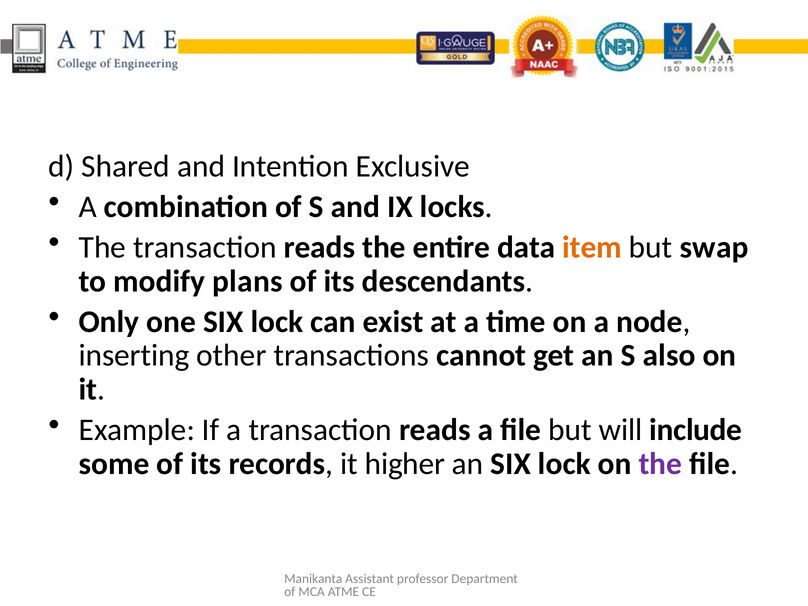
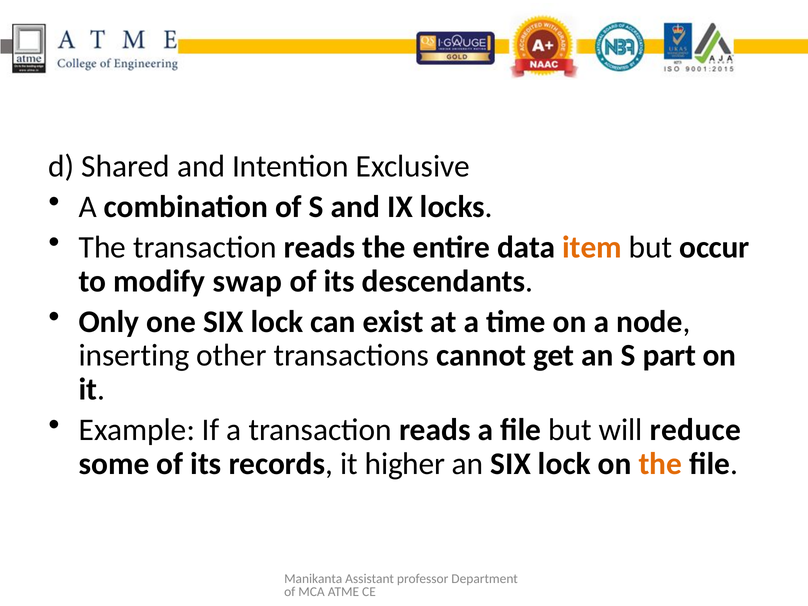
swap: swap -> occur (714, 247)
plans: plans -> swap (247, 281)
also: also -> part (669, 356)
include: include -> reduce (695, 430)
the colour: purple -> orange (660, 464)
